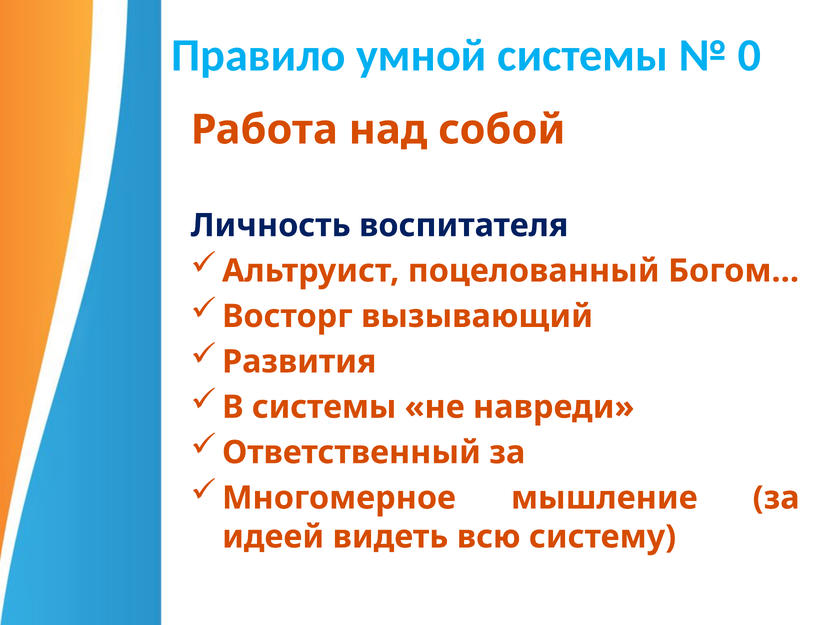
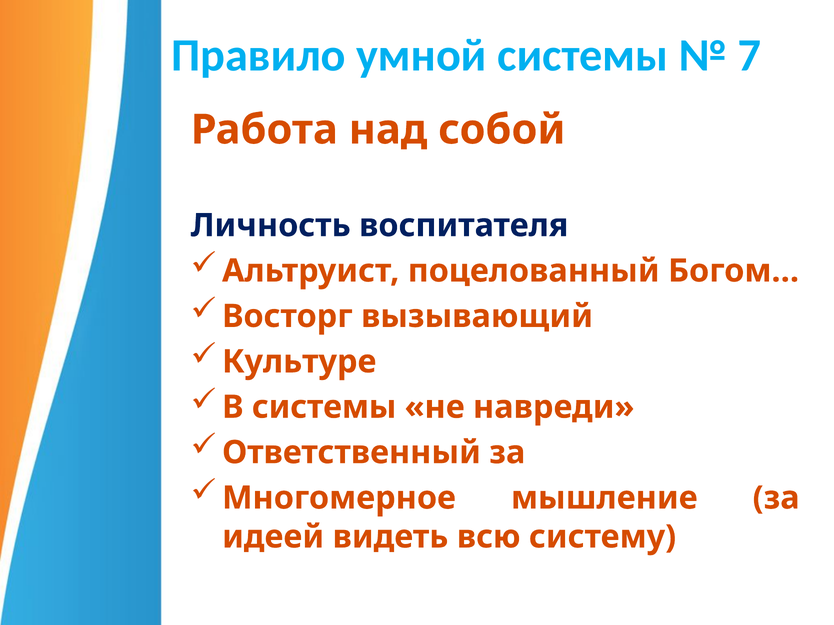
0: 0 -> 7 (749, 55)
Развития: Развития -> Культуре (299, 362)
